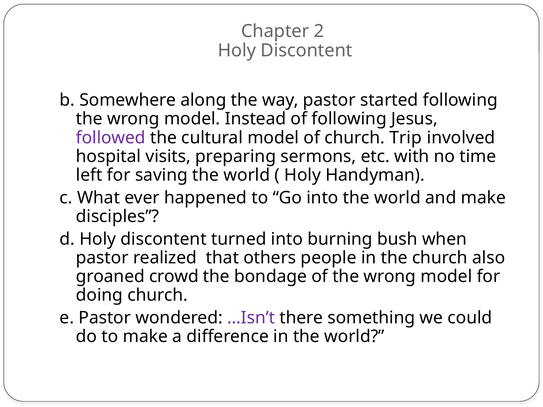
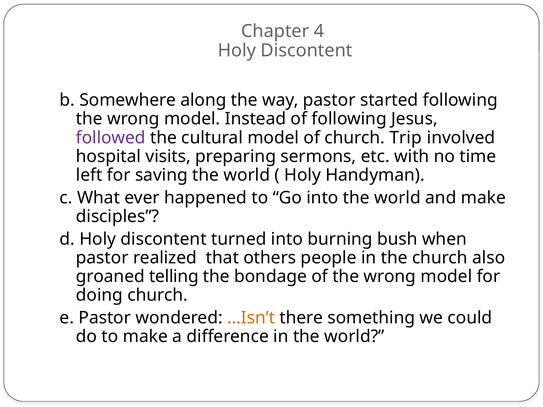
2: 2 -> 4 (319, 31)
crowd: crowd -> telling (174, 277)
…Isn’t colour: purple -> orange (251, 318)
